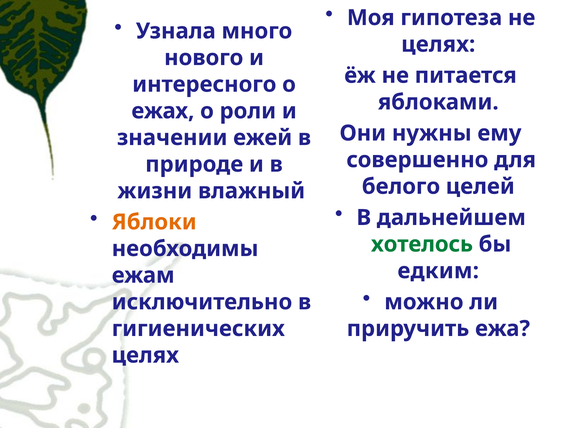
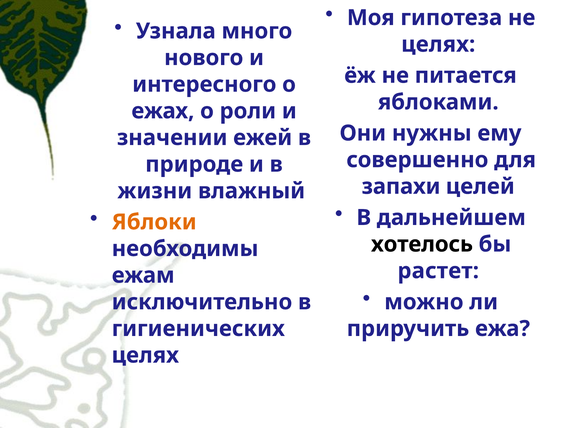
белого: белого -> запахи (401, 186)
хотелось colour: green -> black (422, 244)
едким: едким -> растет (438, 271)
